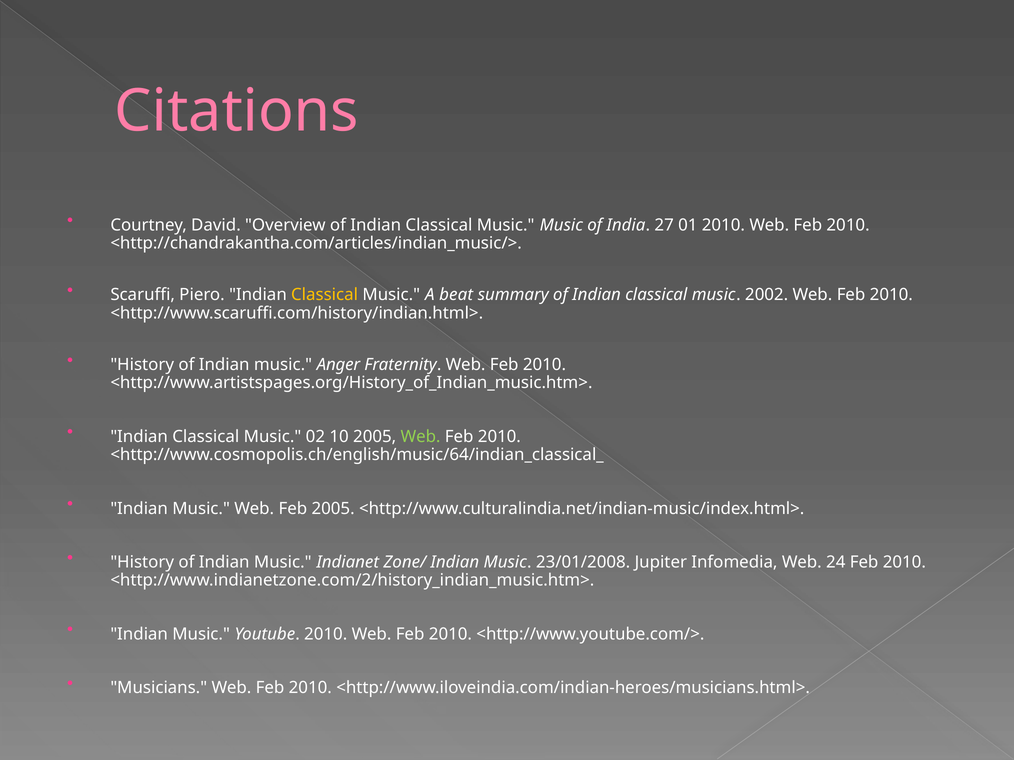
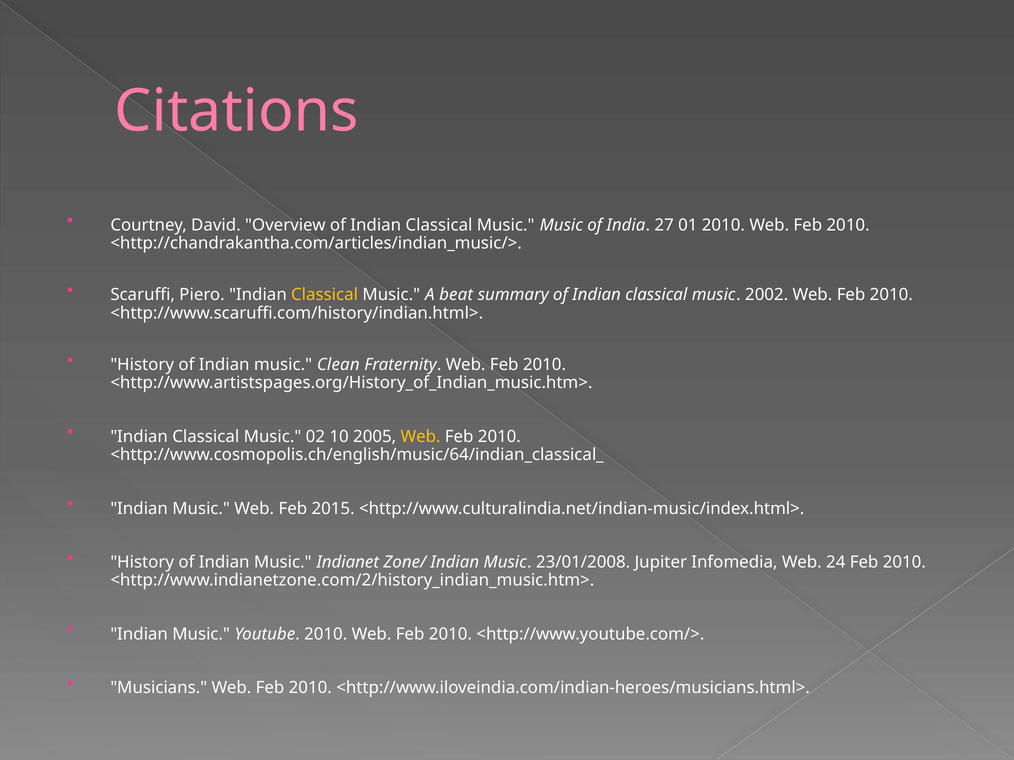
Anger: Anger -> Clean (338, 365)
Web colour: light green -> yellow (421, 437)
Feb 2005: 2005 -> 2015 (333, 509)
